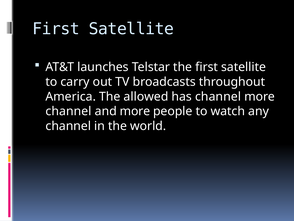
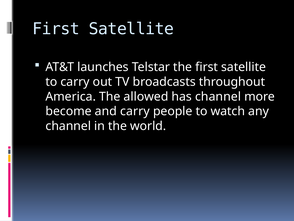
channel: channel -> become (69, 111)
and more: more -> carry (135, 111)
